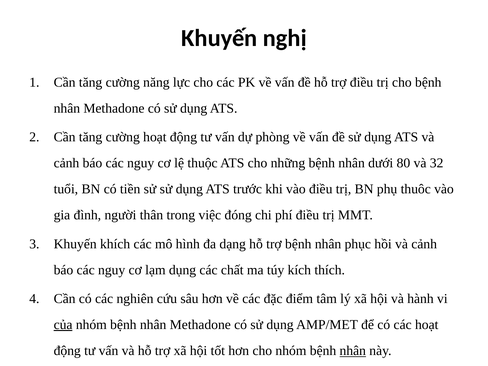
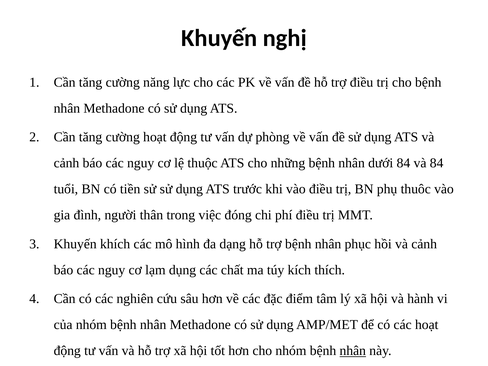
dưới 80: 80 -> 84 (403, 163)
và 32: 32 -> 84 (437, 163)
của underline: present -> none (63, 325)
